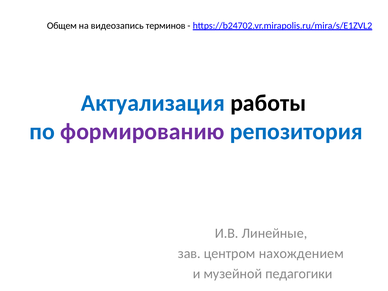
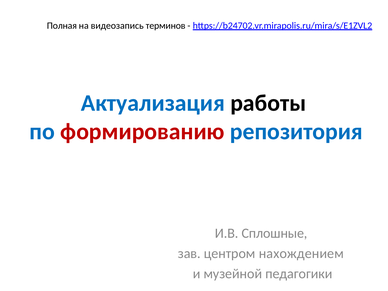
Общем: Общем -> Полная (62, 26)
формированию colour: purple -> red (142, 131)
Линейные: Линейные -> Сплошные (275, 233)
